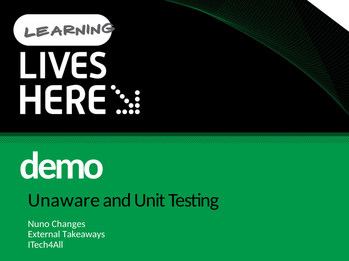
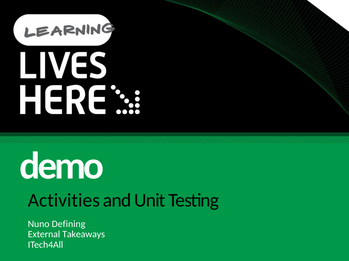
Unaware: Unaware -> Activities (64, 201)
Changes: Changes -> Defining (69, 225)
